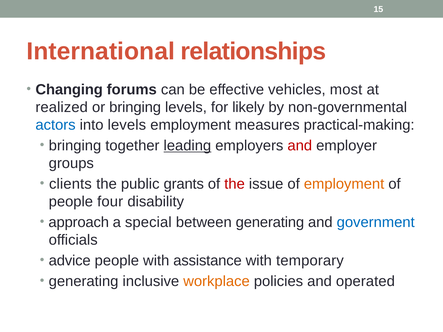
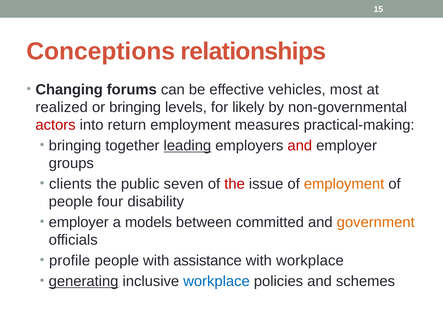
International: International -> Conceptions (101, 52)
actors colour: blue -> red (56, 125)
into levels: levels -> return (127, 125)
grants: grants -> seven (184, 184)
approach: approach -> employer (79, 223)
special: special -> models (148, 223)
between generating: generating -> committed (270, 223)
government colour: blue -> orange (376, 223)
advice: advice -> profile (70, 261)
with temporary: temporary -> workplace (310, 261)
generating underline: none -> present (84, 282)
workplace colour: orange -> blue (217, 282)
operated: operated -> schemes (365, 282)
